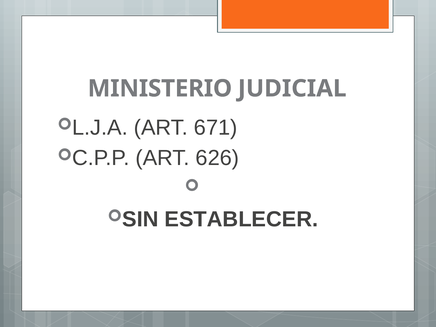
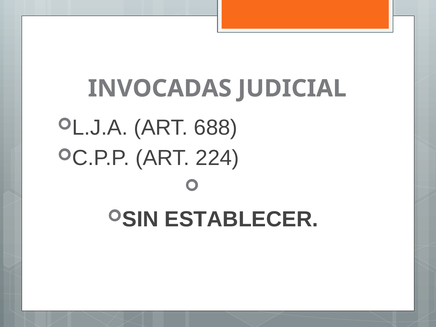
MINISTERIO: MINISTERIO -> INVOCADAS (160, 88)
671: 671 -> 688 (216, 128)
626: 626 -> 224 (217, 158)
